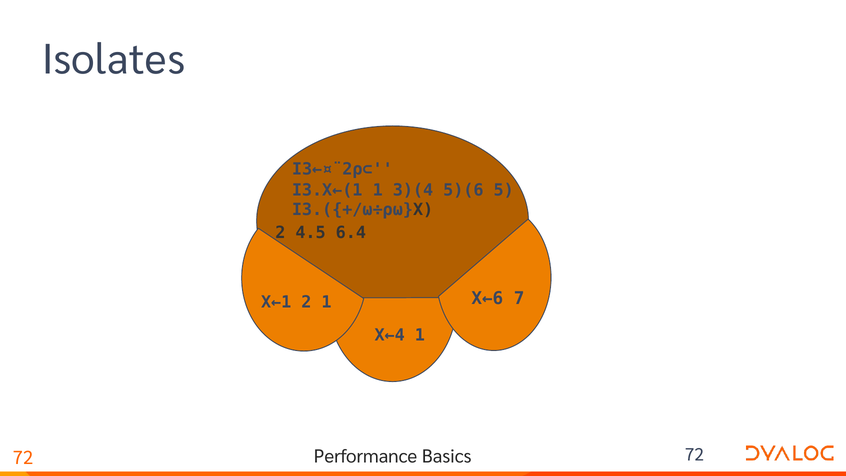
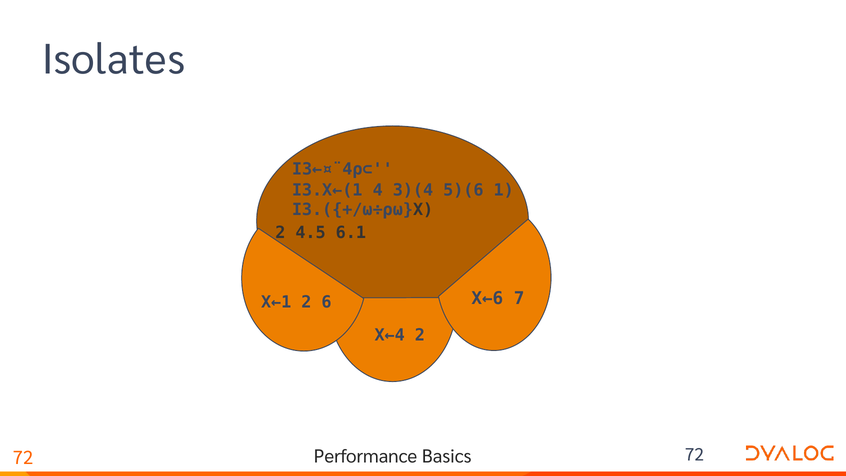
I3←¤¨2⍴⊂: I3←¤¨2⍴⊂ -> I3←¤¨4⍴⊂ (342, 169)
I3.X←(1 1: 1 -> 4 (378, 190)
5: 5 -> 1 (504, 190)
6.4: 6.4 -> 6.1 (351, 233)
2 1: 1 -> 6 (326, 302)
X←4 1: 1 -> 2 (420, 335)
